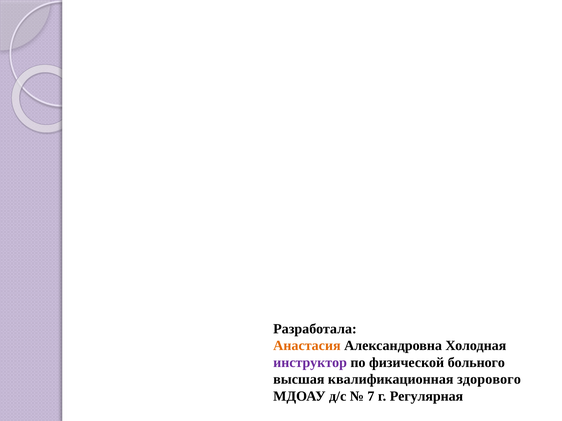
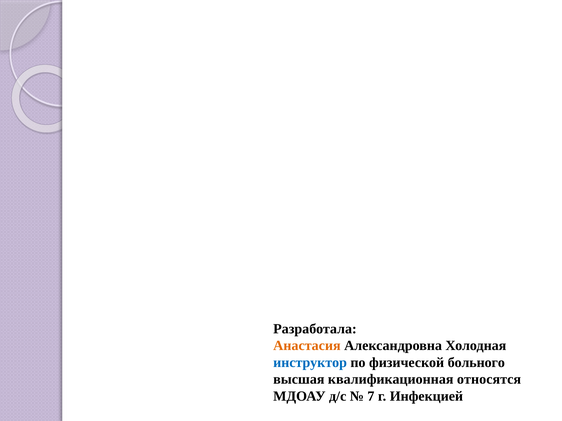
инструктор colour: purple -> blue (310, 363)
здорового: здорового -> относятся (489, 380)
Регулярная: Регулярная -> Инфекцией (426, 397)
